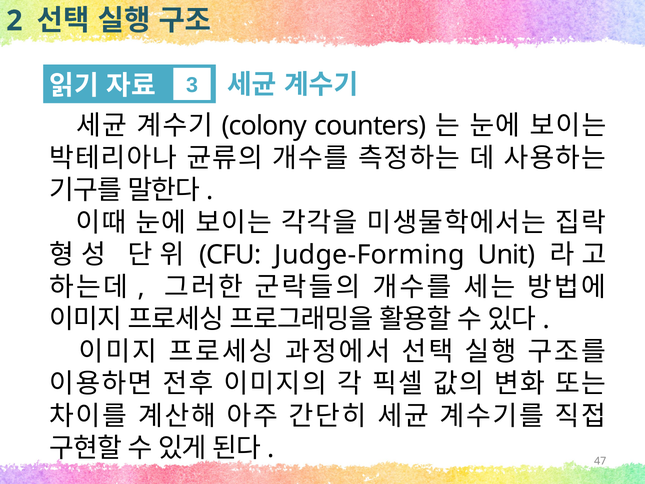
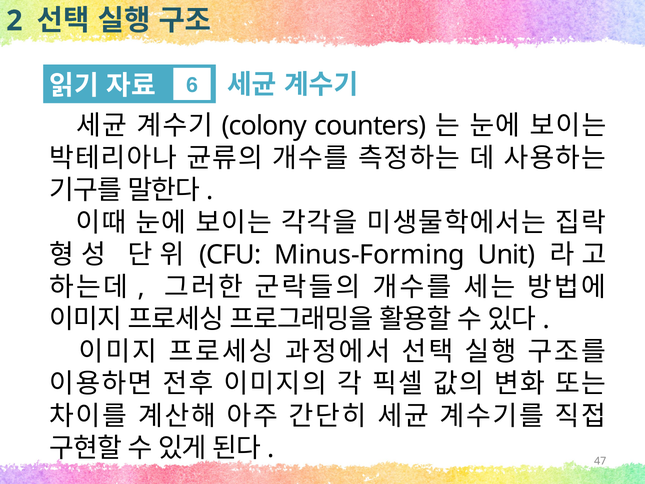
3: 3 -> 6 (192, 85)
Judge-Forming: Judge-Forming -> Minus-Forming (370, 255)
